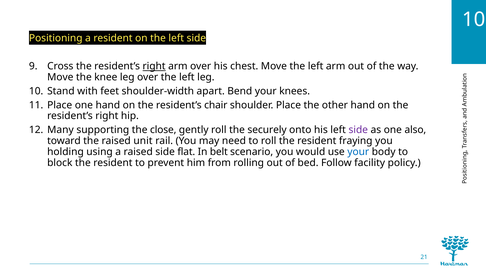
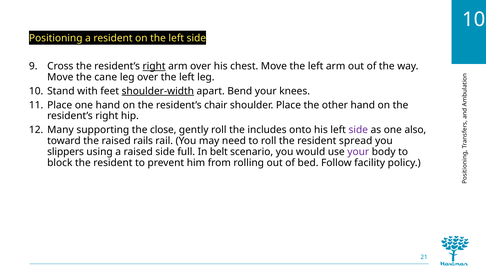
knee: knee -> cane (106, 77)
shoulder-width underline: none -> present (158, 91)
securely: securely -> includes (267, 130)
unit: unit -> rails (143, 141)
fraying: fraying -> spread (356, 141)
holding: holding -> slippers (66, 152)
flat: flat -> full (186, 152)
your colour: blue -> purple (358, 152)
